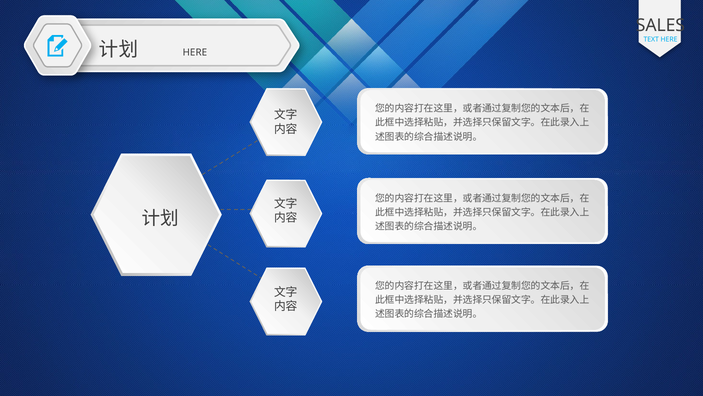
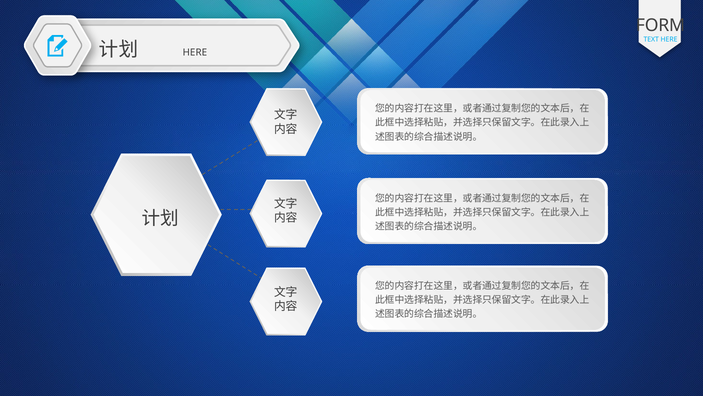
SALES: SALES -> FORM (660, 26)
